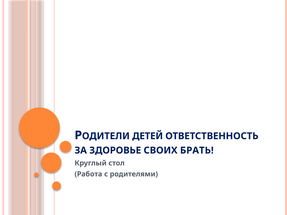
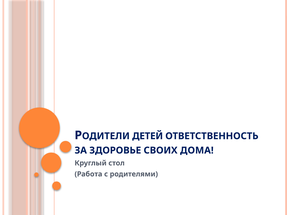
БРАТЬ: БРАТЬ -> ДОМА (197, 151)
